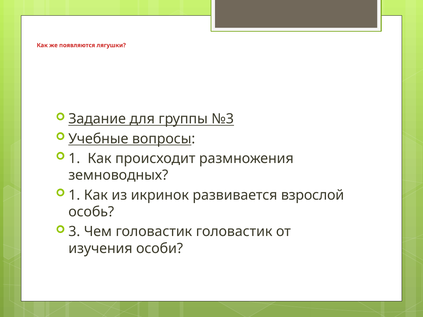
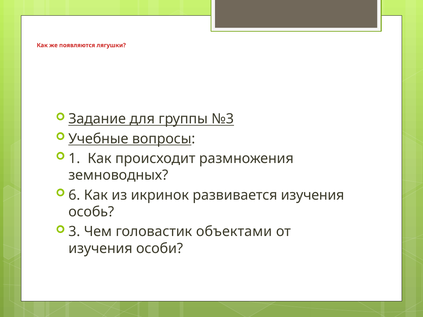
1: 1 -> 6 (74, 195)
развивается взрослой: взрослой -> изучения (313, 195)
головастик головастик: головастик -> объектами (234, 232)
